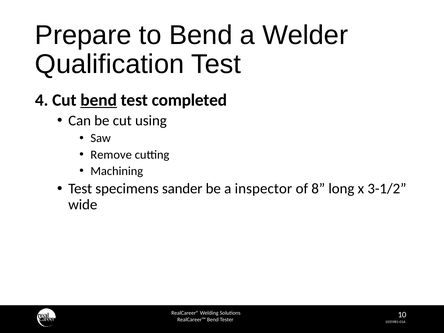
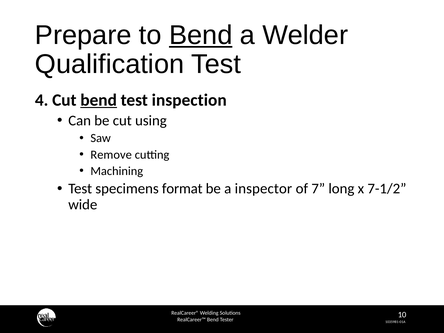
Bend underline: none -> present (201, 35)
completed: completed -> inspection (189, 100)
sander: sander -> format (182, 189)
8: 8 -> 7 (318, 189)
3-1/2: 3-1/2 -> 7-1/2 (387, 189)
